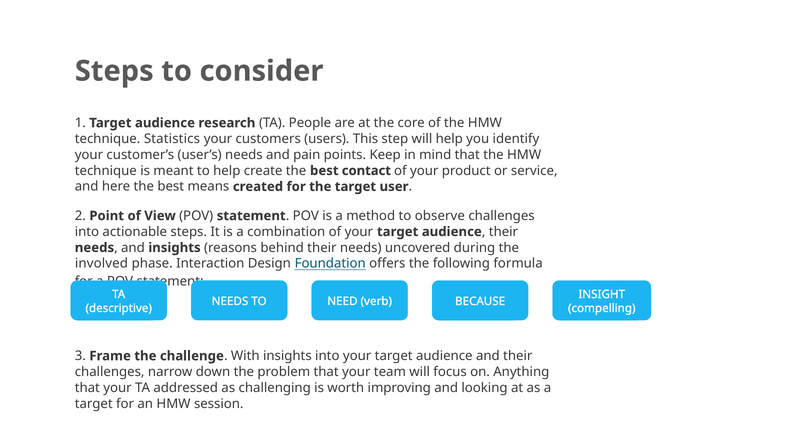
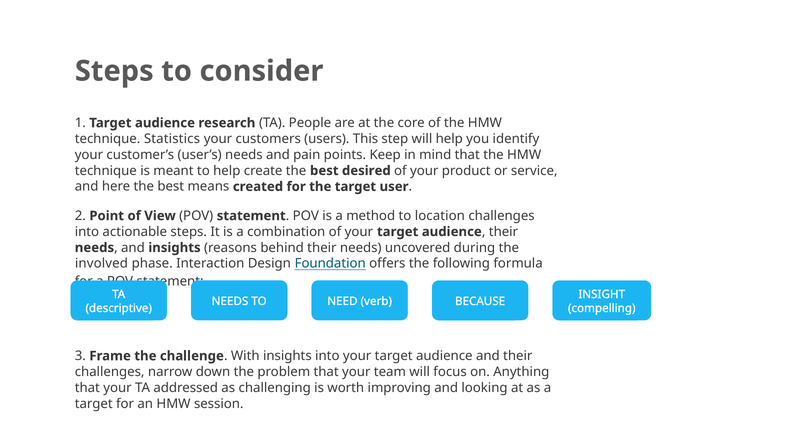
contact: contact -> desired (366, 171)
observe: observe -> location (440, 216)
